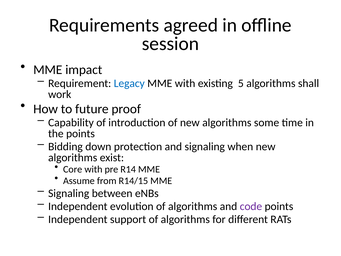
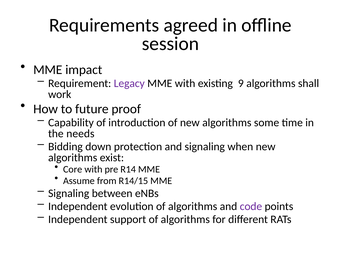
Legacy colour: blue -> purple (129, 83)
5: 5 -> 9 (241, 83)
the points: points -> needs (80, 133)
